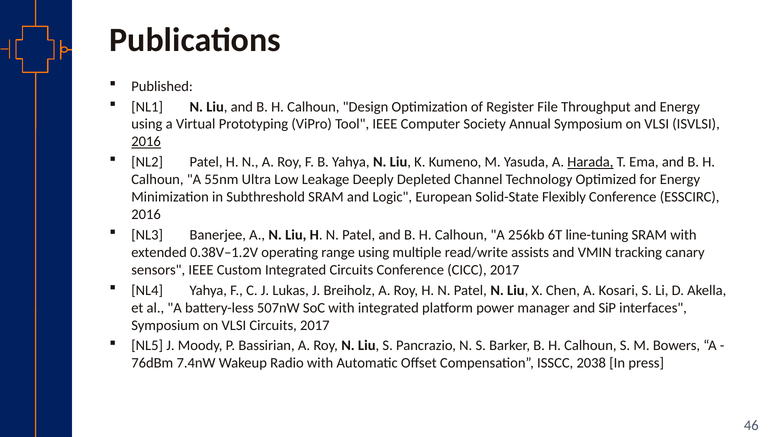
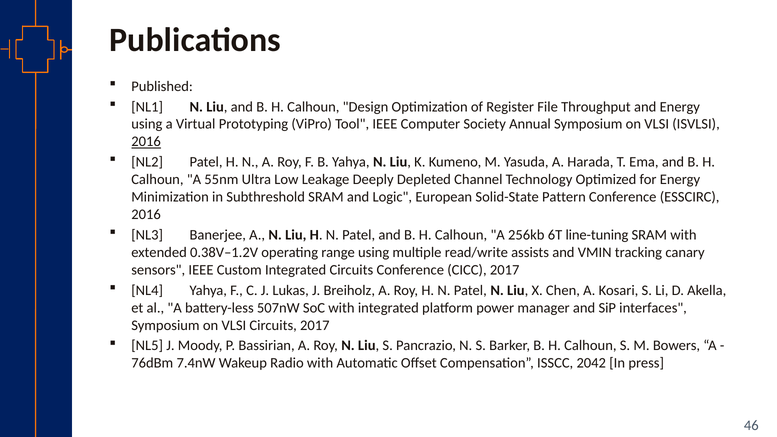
Harada underline: present -> none (590, 162)
Flexibly: Flexibly -> Pattern (564, 197)
2038: 2038 -> 2042 (591, 363)
